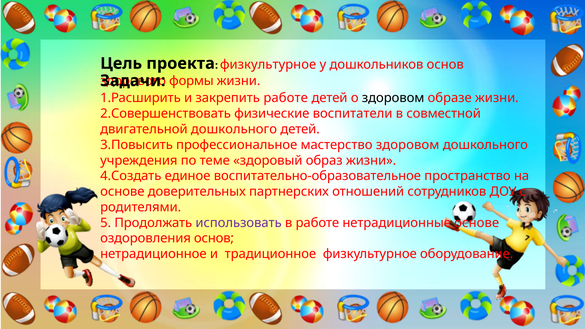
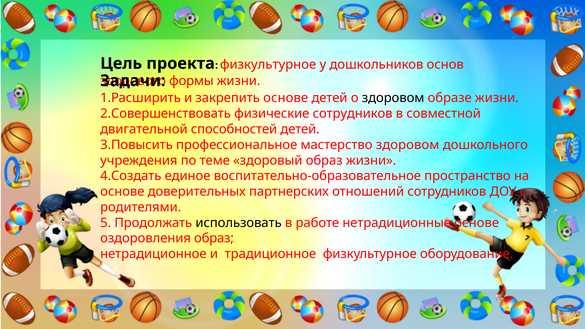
закрепить работе: работе -> основе (286, 98)
физические воспитатели: воспитатели -> сотрудников (353, 114)
двигательной дошкольного: дошкольного -> способностей (234, 129)
использовать colour: purple -> black (239, 223)
оздоровления основ: основ -> образ (214, 238)
